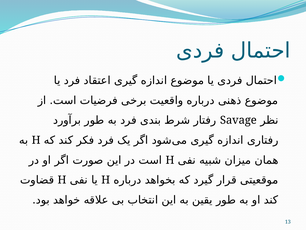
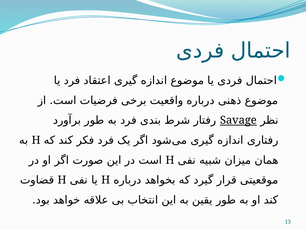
Savage underline: none -> present (238, 120)
